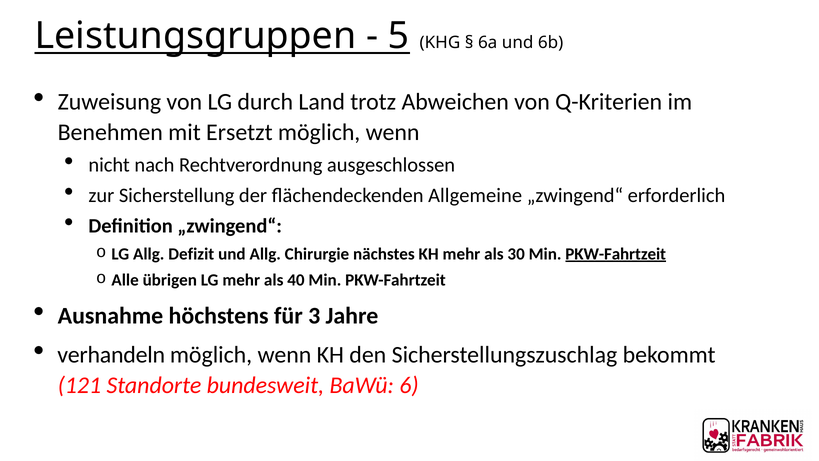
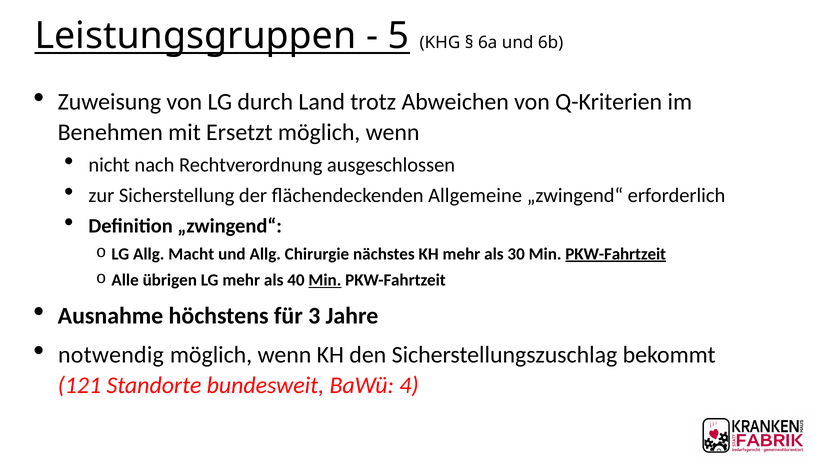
Defizit: Defizit -> Macht (191, 254)
Min underline: none -> present (325, 280)
verhandeln: verhandeln -> notwendig (111, 355)
6: 6 -> 4 (409, 385)
